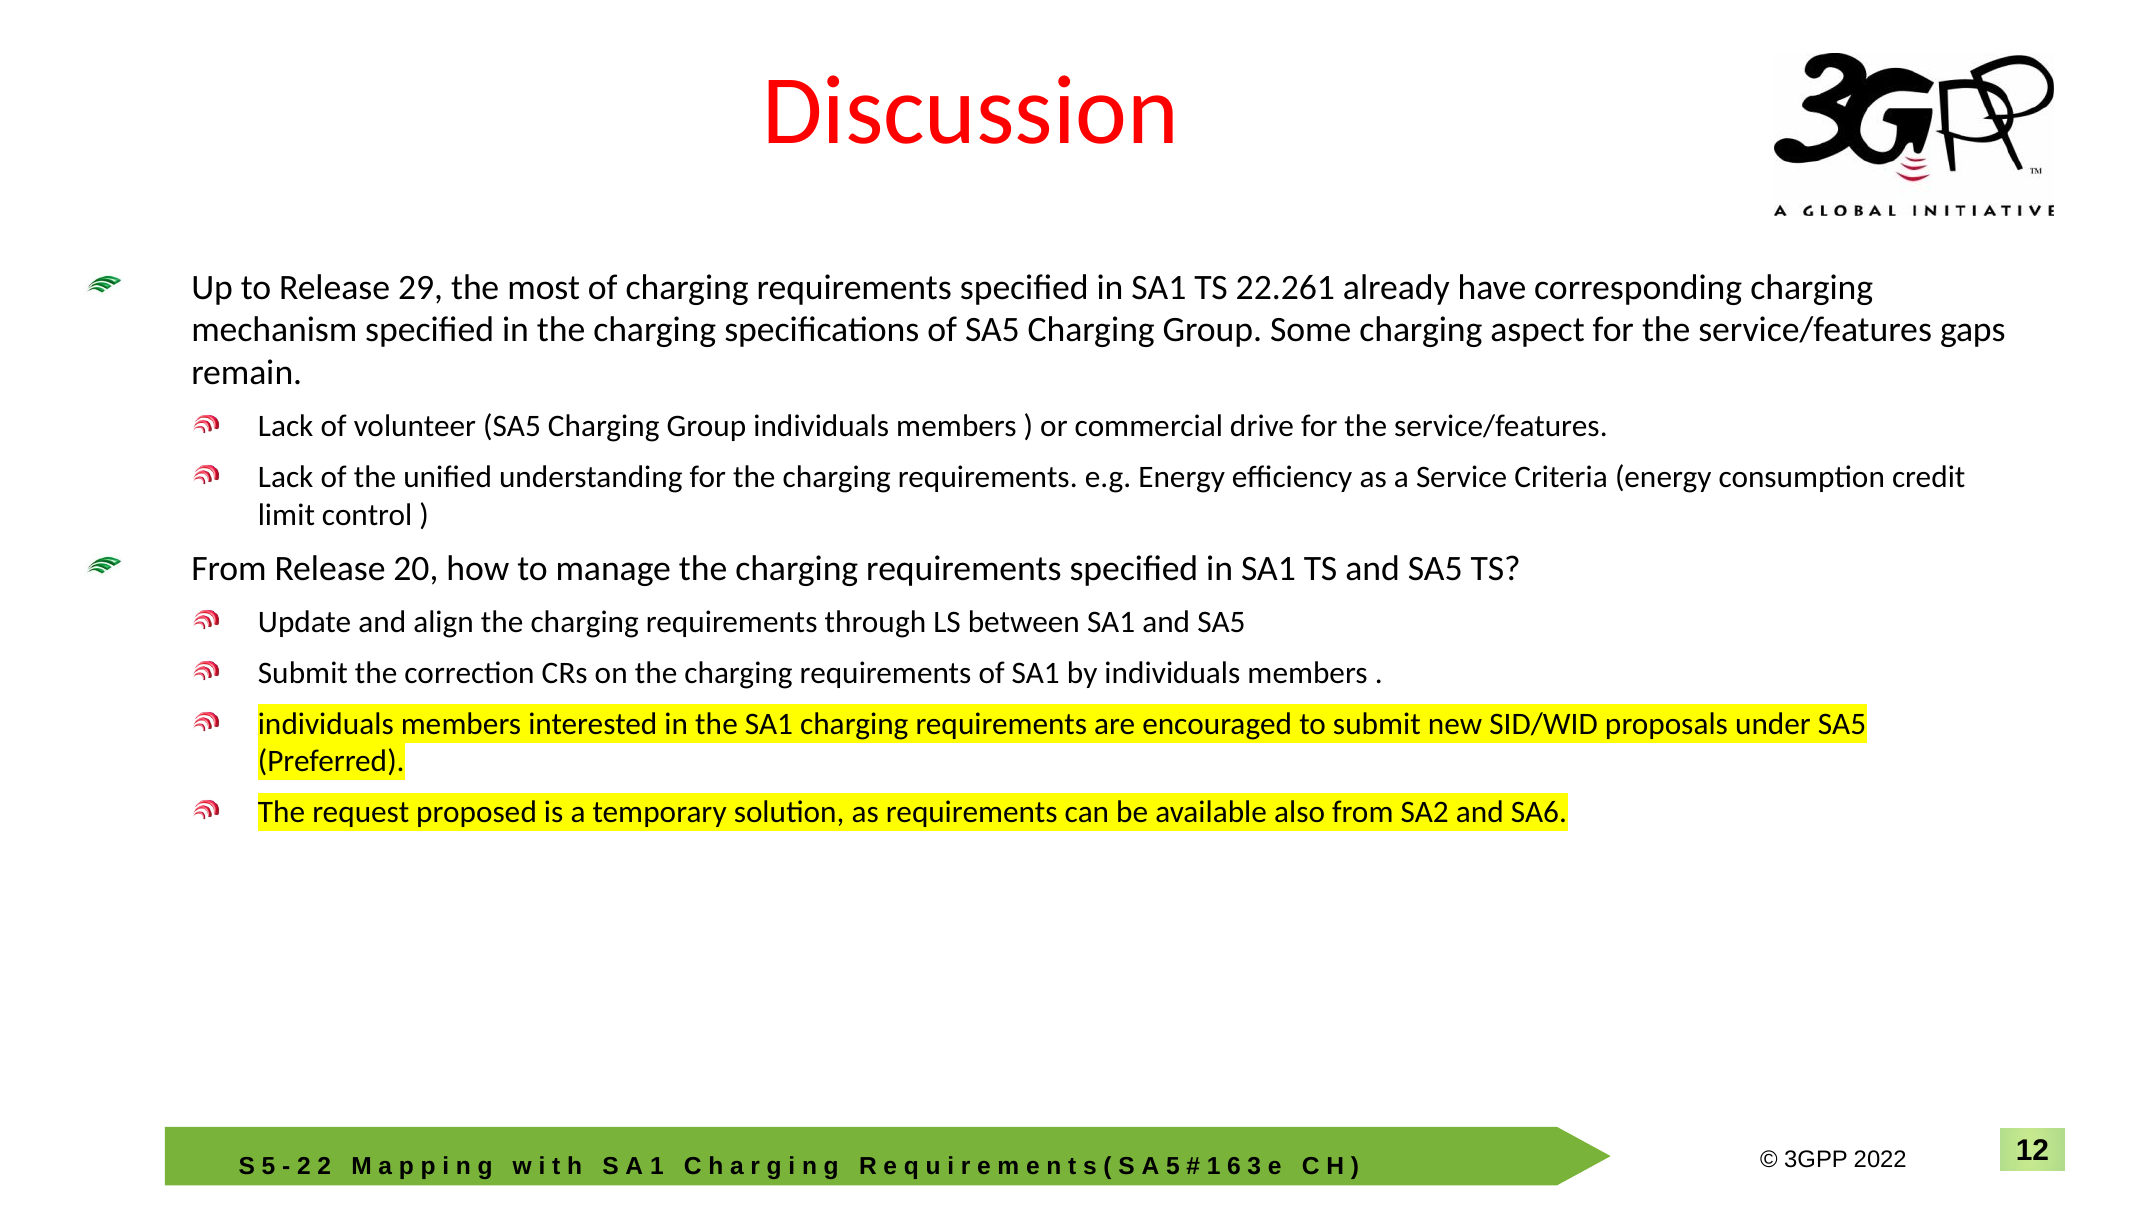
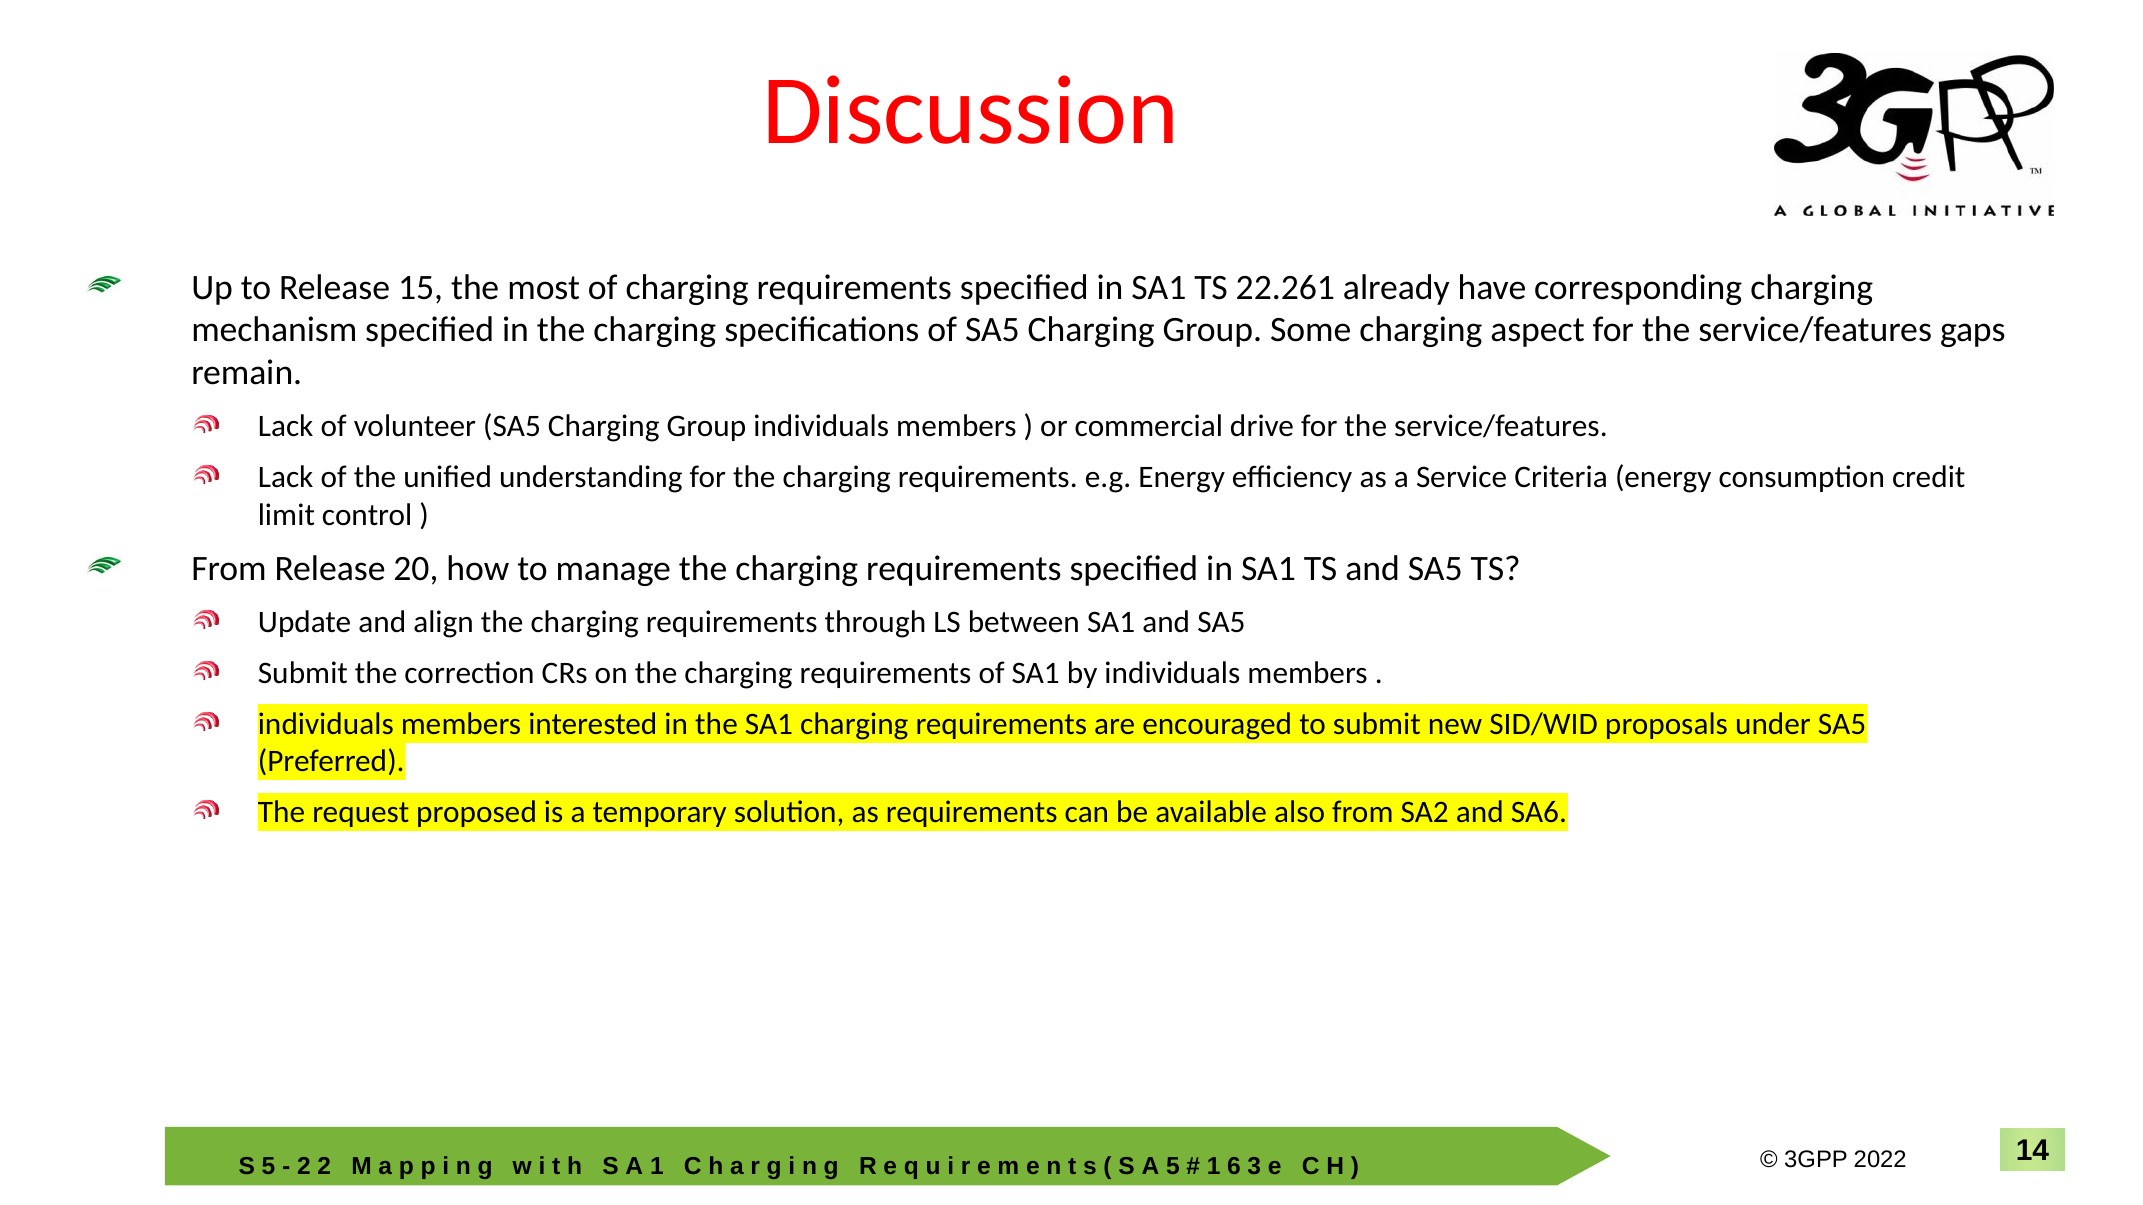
29: 29 -> 15 (421, 287)
12: 12 -> 14 (2033, 1151)
